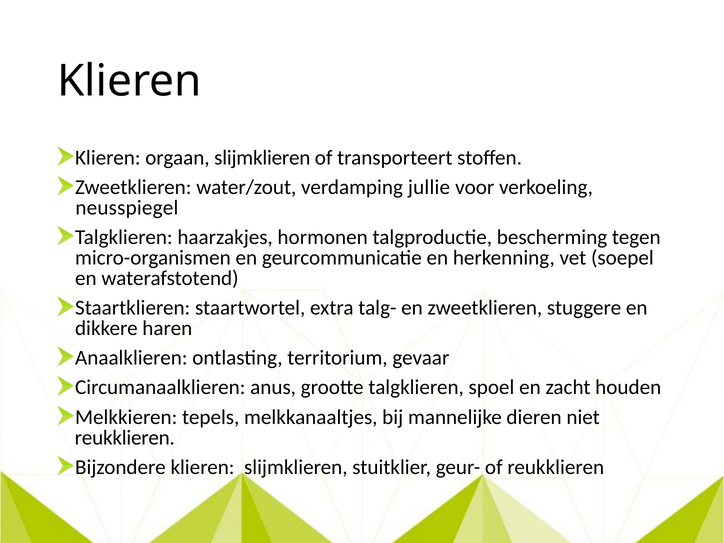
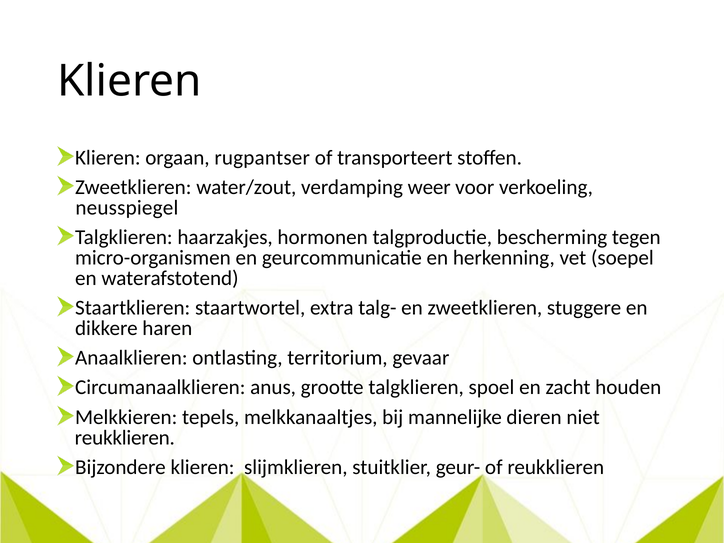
orgaan slijmklieren: slijmklieren -> rugpantser (262, 158)
jullie: jullie -> weer (429, 187)
